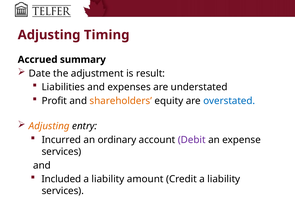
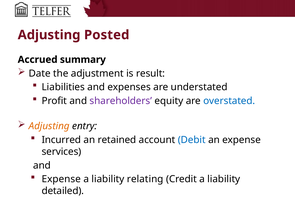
Timing: Timing -> Posted (107, 35)
shareholders colour: orange -> purple (121, 101)
ordinary: ordinary -> retained (117, 140)
Debit colour: purple -> blue (192, 140)
Included: Included -> Expense (61, 179)
amount: amount -> relating (145, 179)
services: services -> detailed (63, 191)
